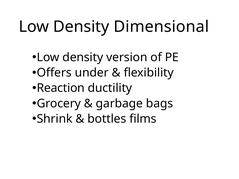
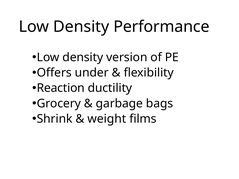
Dimensional: Dimensional -> Performance (161, 27)
bottles: bottles -> weight (107, 119)
